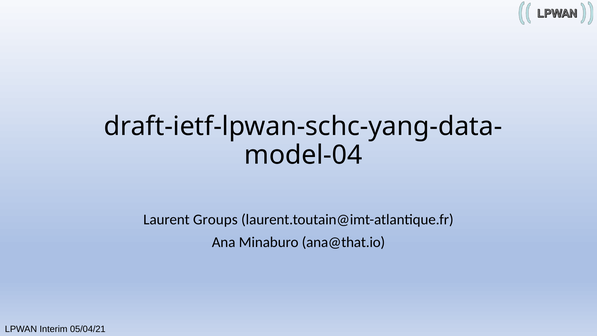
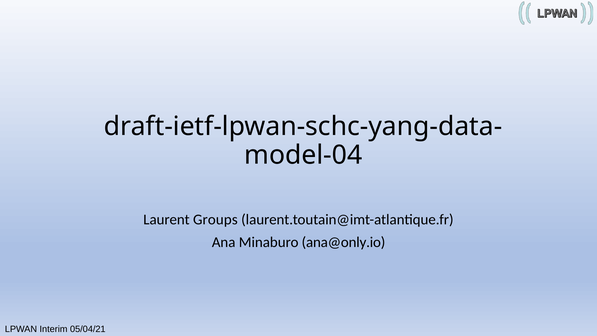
ana@that.io: ana@that.io -> ana@only.io (343, 242)
